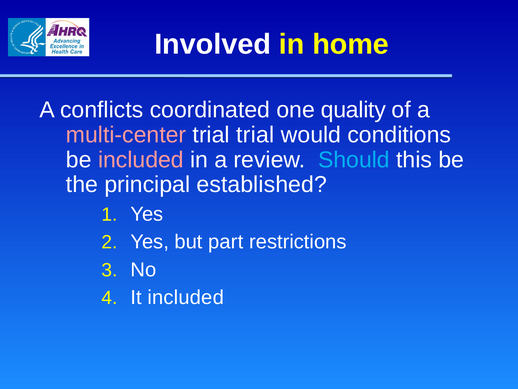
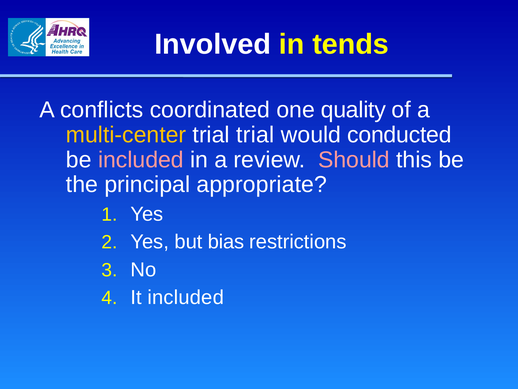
home: home -> tends (351, 44)
multi-center colour: pink -> yellow (126, 135)
conditions: conditions -> conducted (399, 135)
Should colour: light blue -> pink (354, 160)
established: established -> appropriate (262, 184)
part: part -> bias (226, 242)
